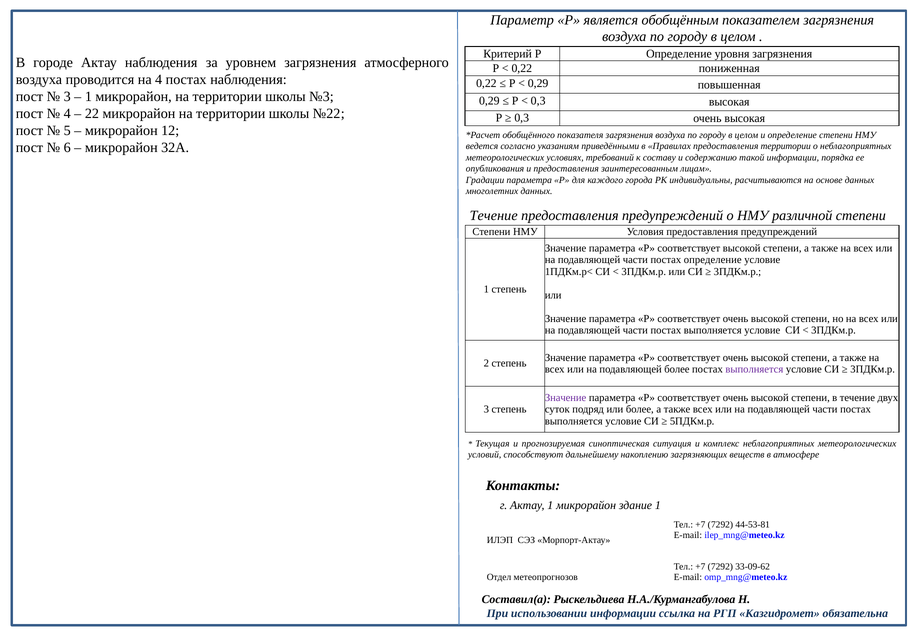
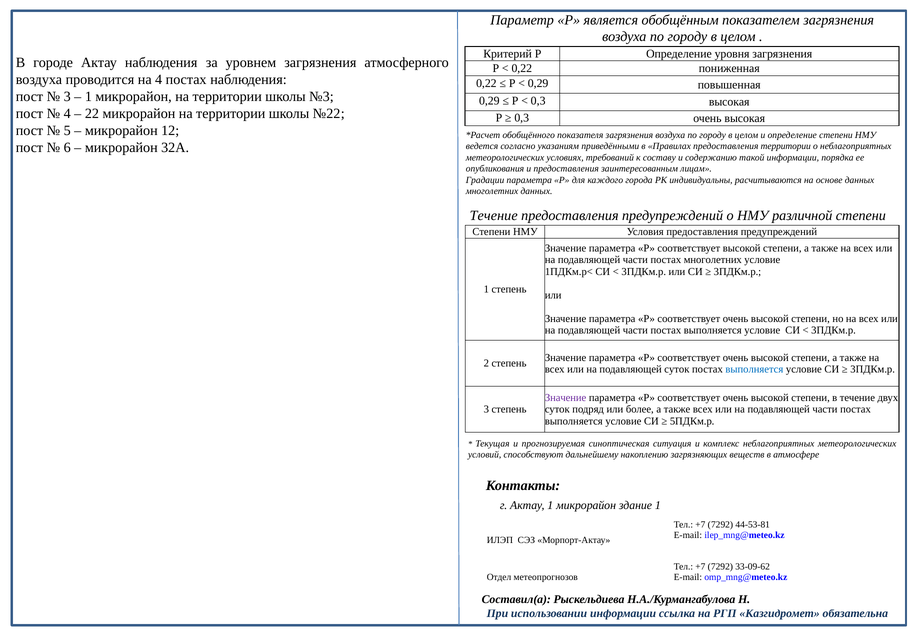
постах определение: определение -> многолетних (713, 260)
подавляющей более: более -> суток (677, 369)
выполняется colour: purple -> blue (754, 369)
